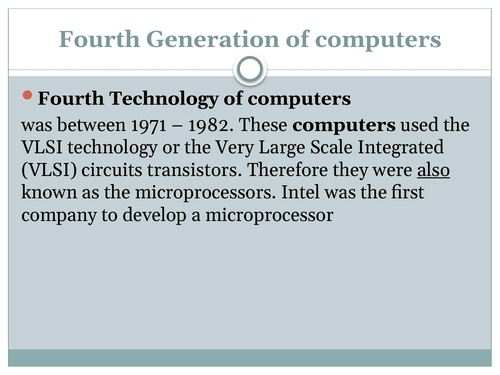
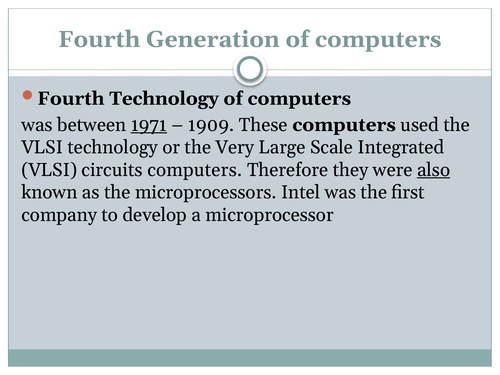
1971 underline: none -> present (149, 125)
1982: 1982 -> 1909 (211, 125)
circuits transistors: transistors -> computers (195, 170)
